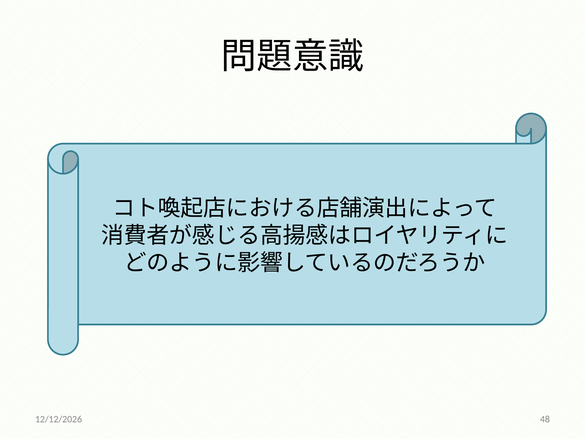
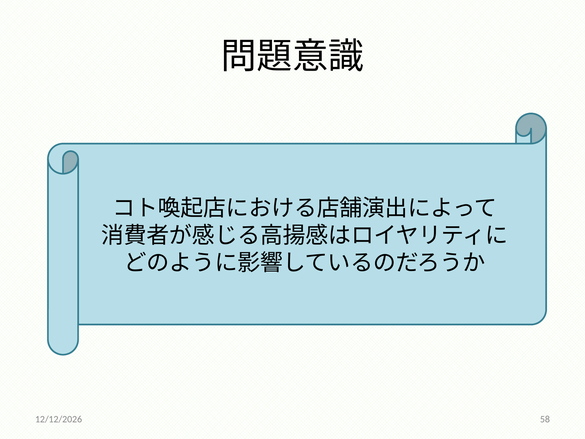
48: 48 -> 58 (545, 419)
